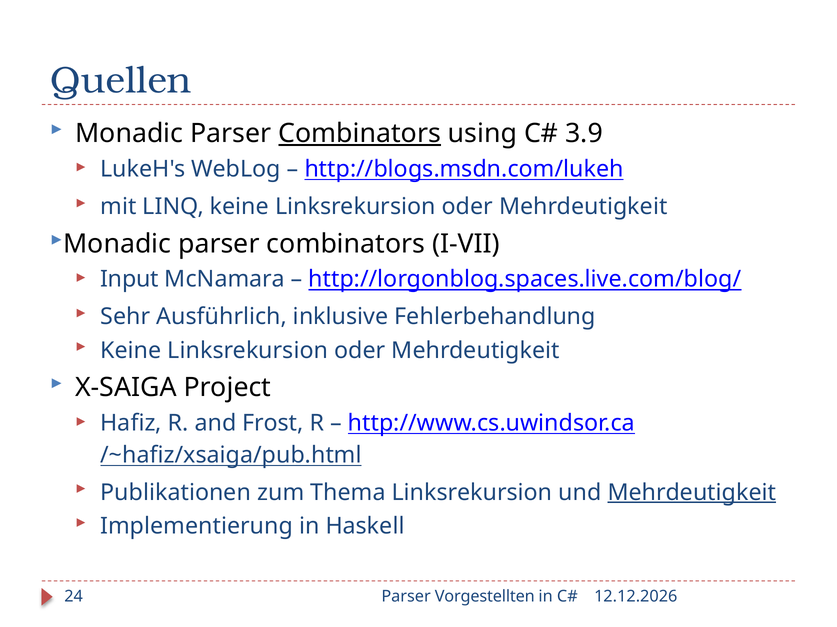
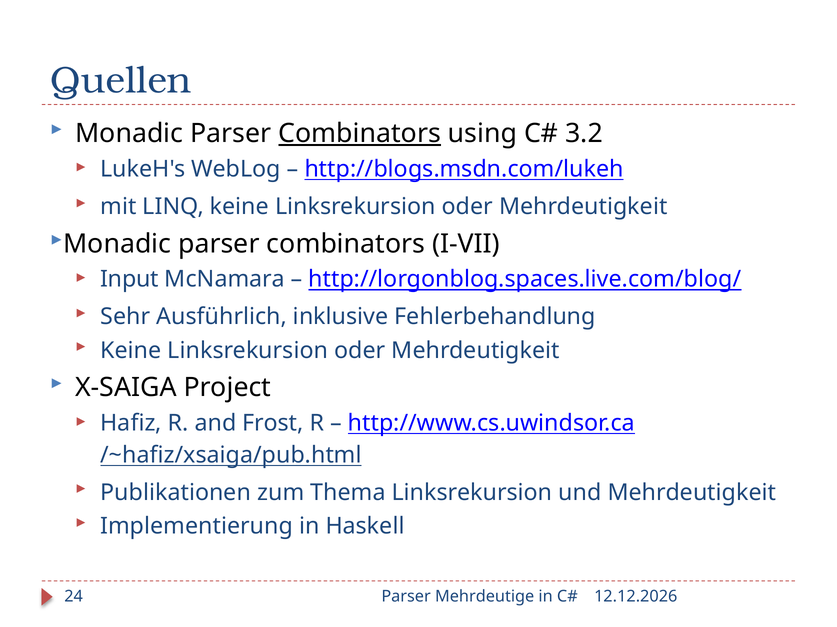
3.9: 3.9 -> 3.2 (584, 134)
Mehrdeutigkeit underline: present -> none (692, 493)
Vorgestellten: Vorgestellten -> Mehrdeutige (485, 597)
